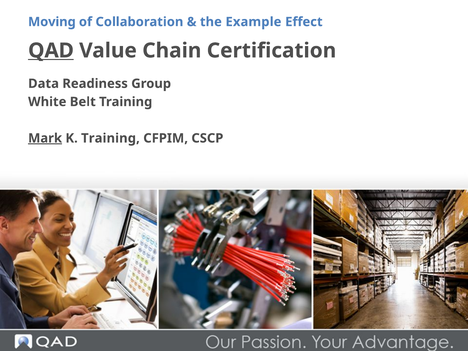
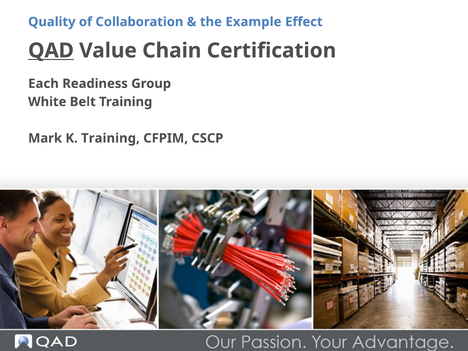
Moving: Moving -> Quality (52, 22)
Data: Data -> Each (43, 84)
Mark underline: present -> none (45, 138)
